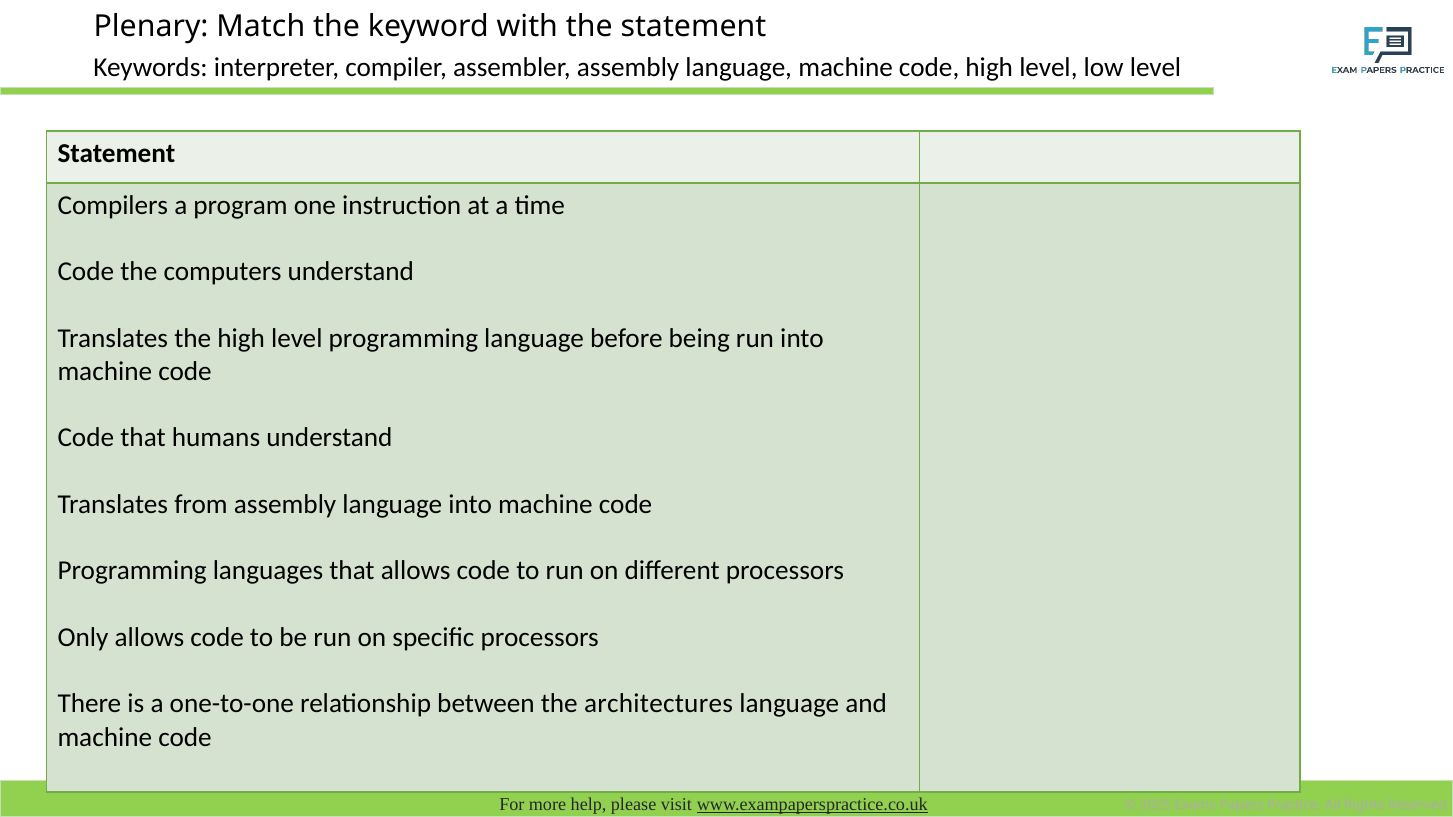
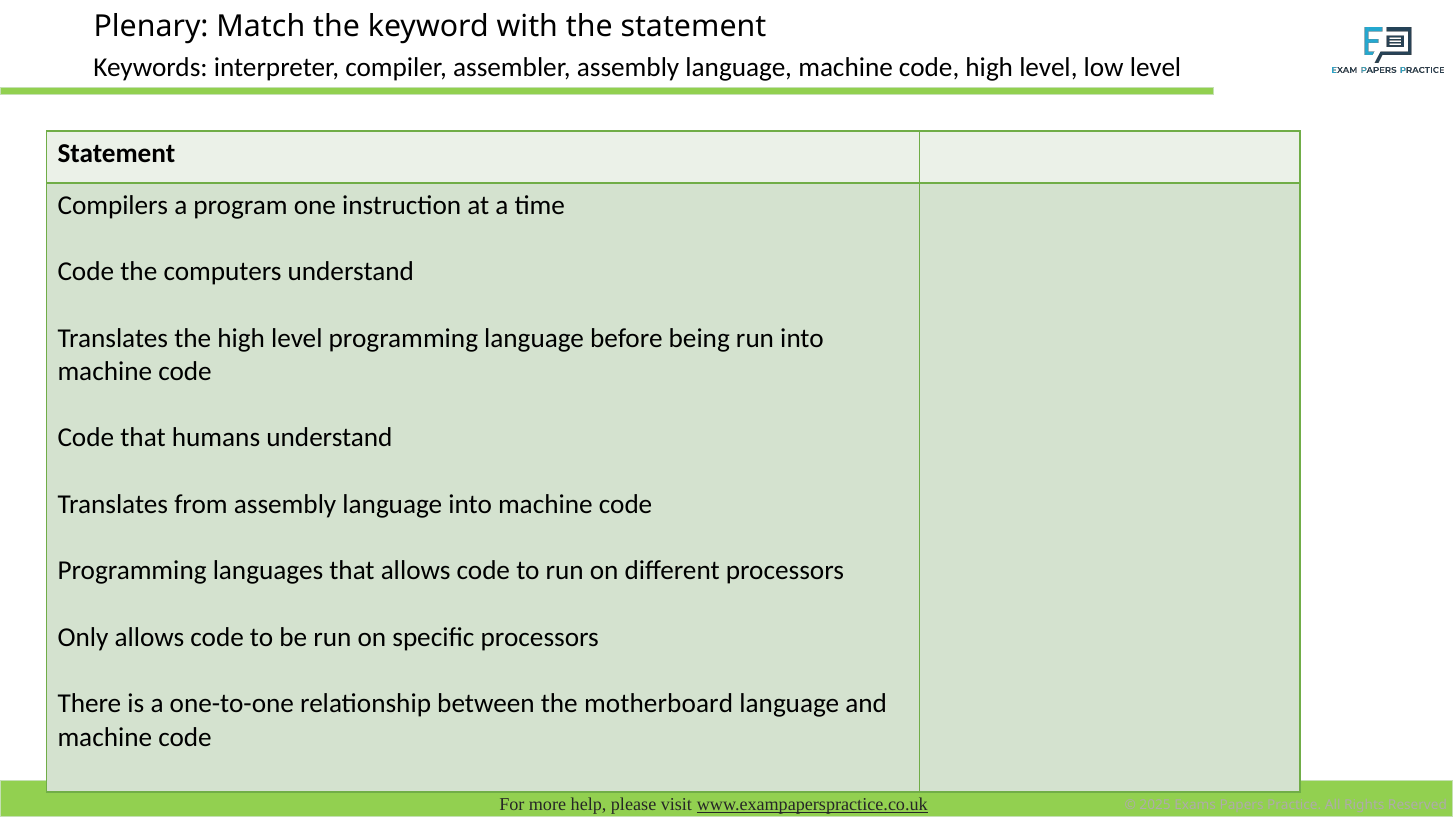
architectures: architectures -> motherboard (659, 704)
